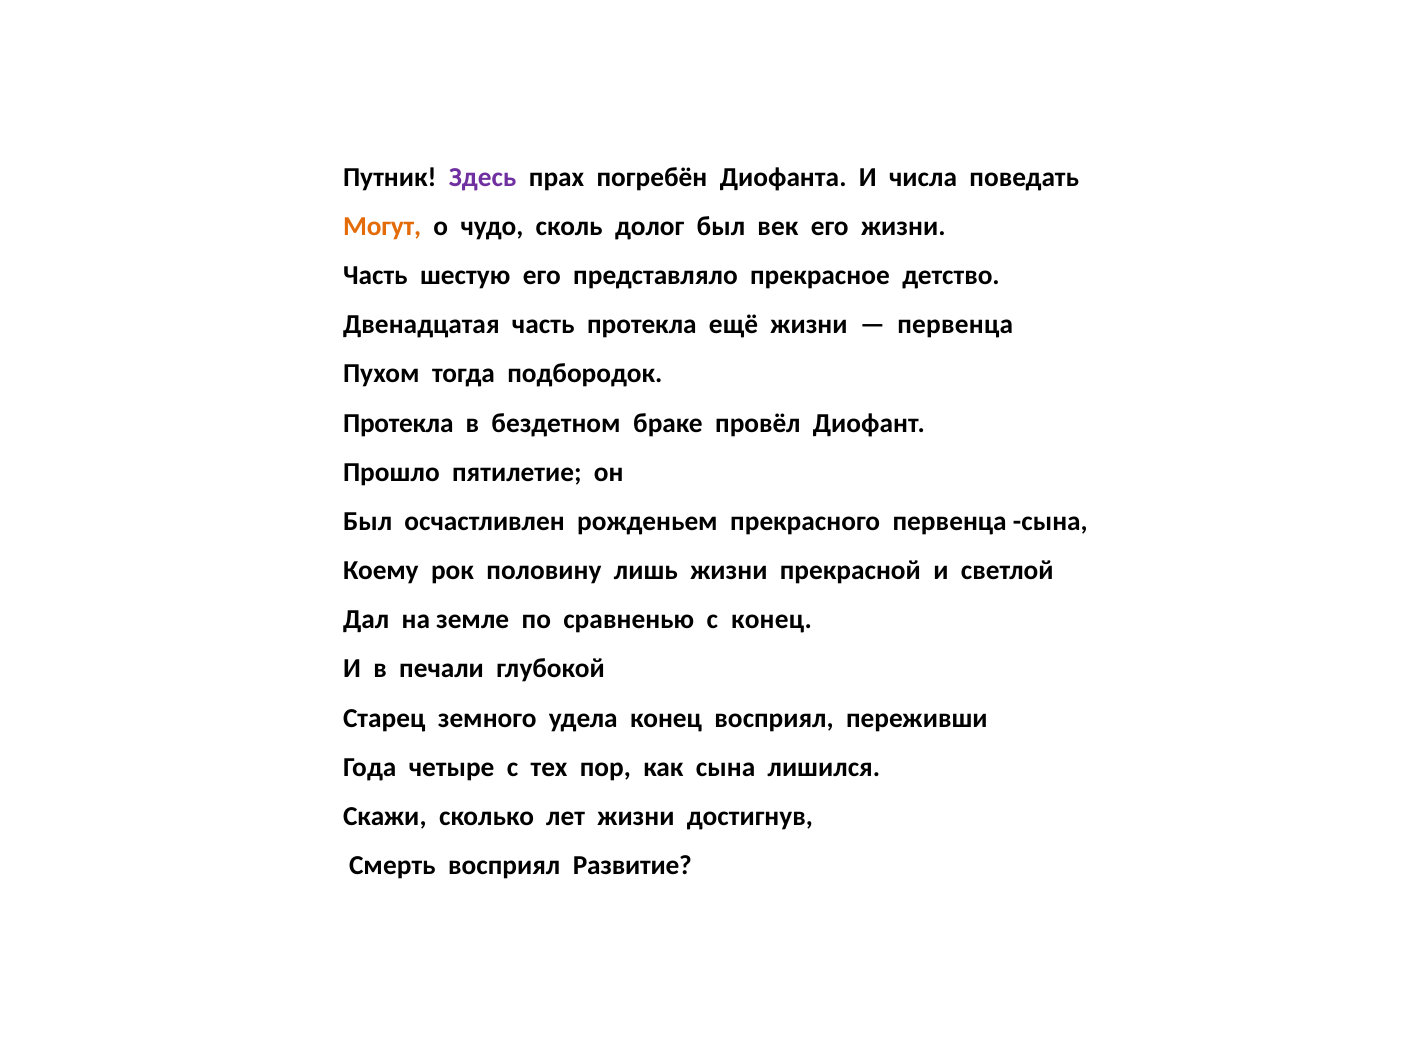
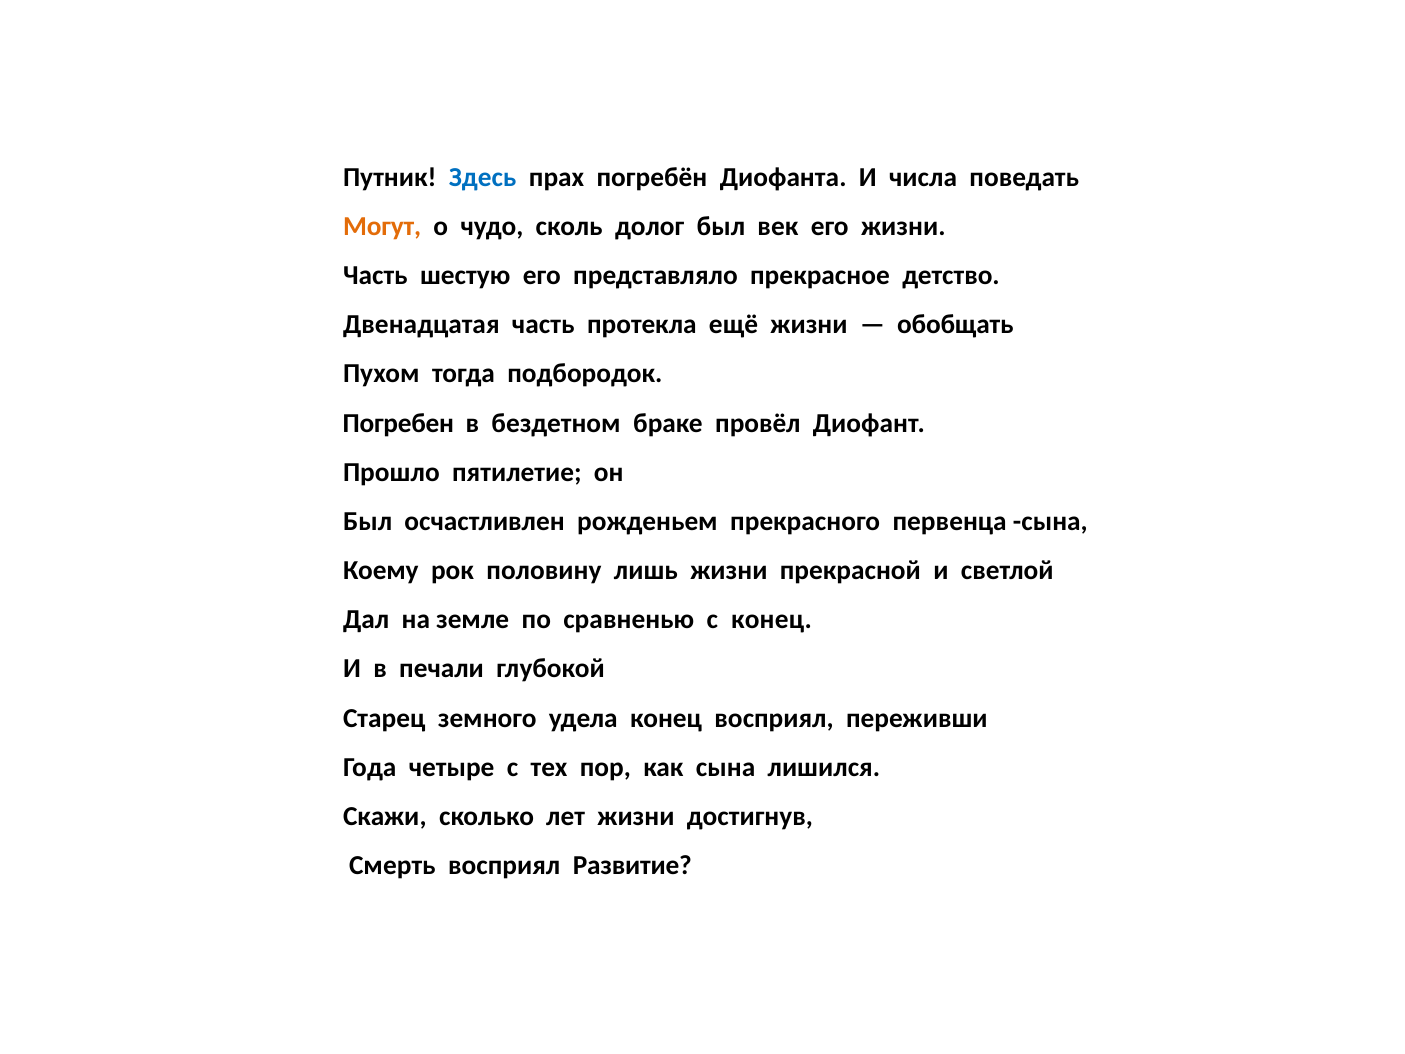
Здесь colour: purple -> blue (483, 177)
первенца: первенца -> обобщать (955, 325)
Протекла: Протекла -> Погребен (398, 423)
